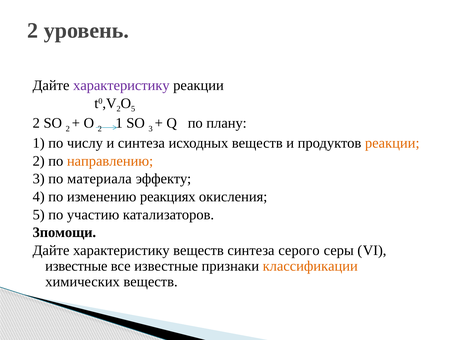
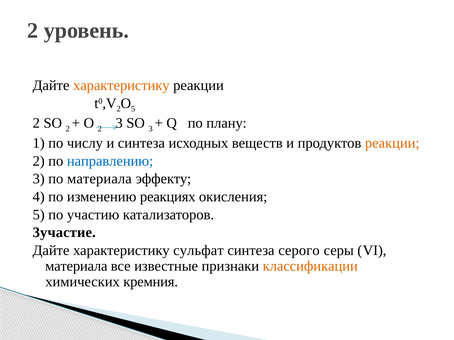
характеристику colour: purple -> orange (121, 85)
2 1: 1 -> 3 (119, 123)
направлению colour: orange -> blue (110, 161)
3помощи: 3помощи -> 3участие (64, 233)
характеристику веществ: веществ -> сульфат (198, 251)
известные: известные -> материала (76, 266)
химических веществ: веществ -> кремния (151, 282)
